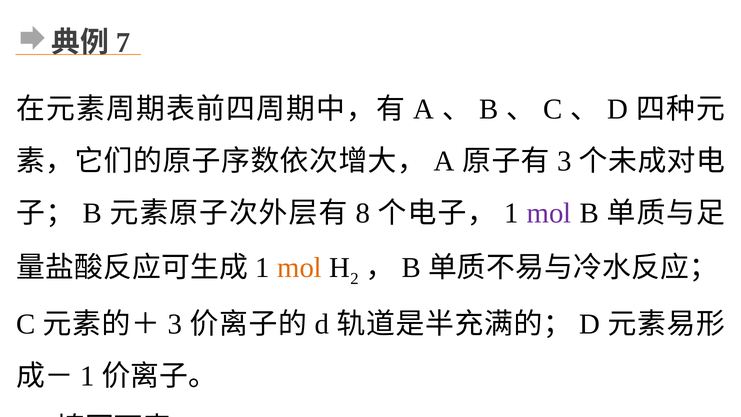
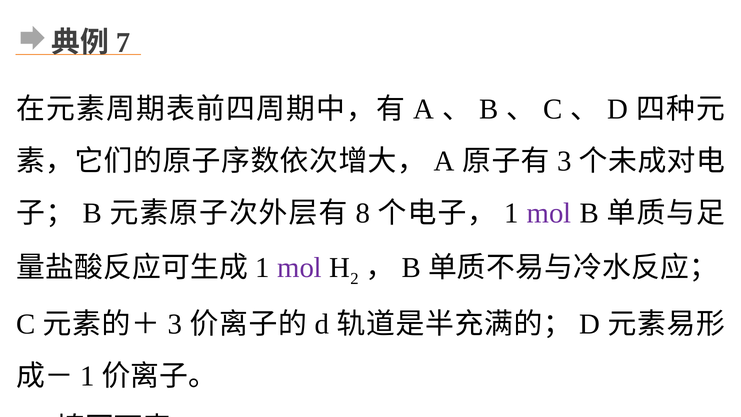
mol colour: orange -> purple (300, 267)
